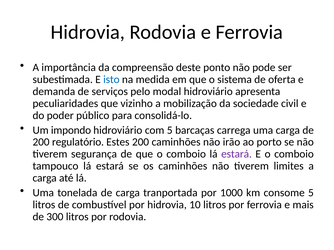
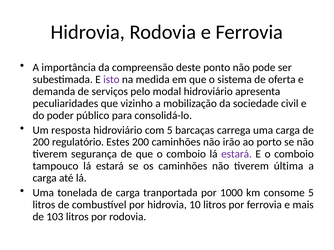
isto colour: blue -> purple (111, 80)
impondo: impondo -> resposta (71, 130)
limites: limites -> última (289, 166)
300: 300 -> 103 (55, 217)
